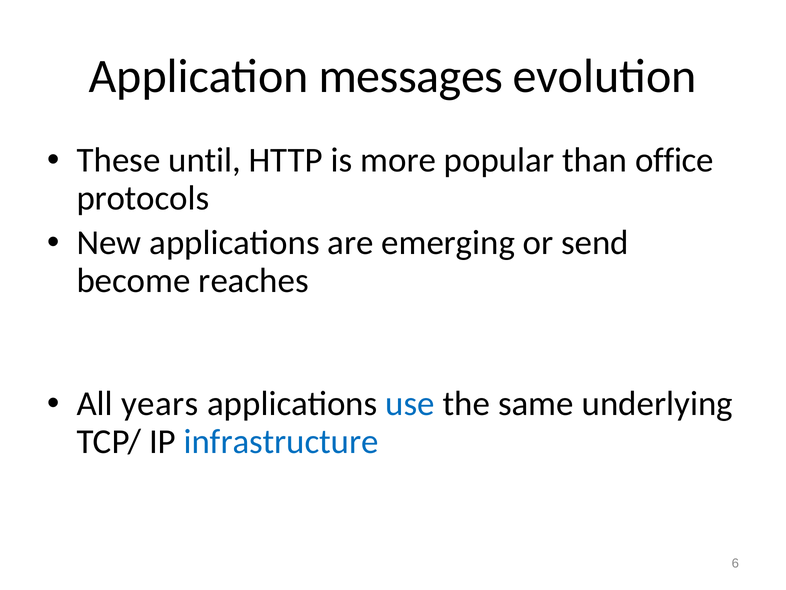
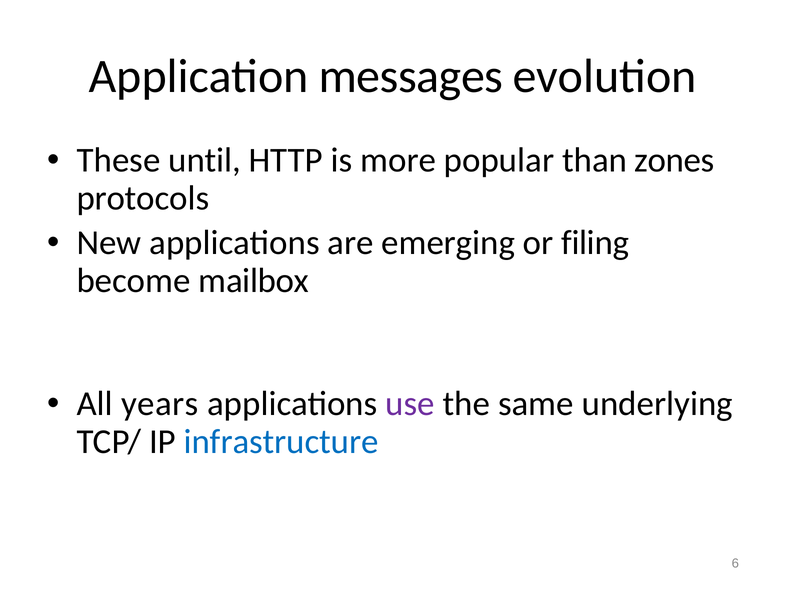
office: office -> zones (675, 160)
send: send -> filing (595, 243)
reaches: reaches -> mailbox (254, 280)
use colour: blue -> purple (410, 403)
